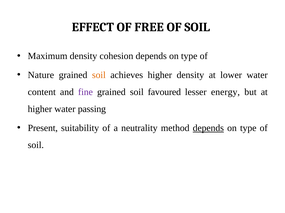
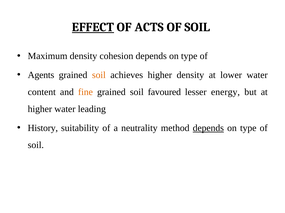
EFFECT underline: none -> present (93, 27)
FREE: FREE -> ACTS (149, 27)
Nature: Nature -> Agents (41, 75)
fine colour: purple -> orange (85, 92)
passing: passing -> leading (92, 109)
Present: Present -> History (43, 128)
